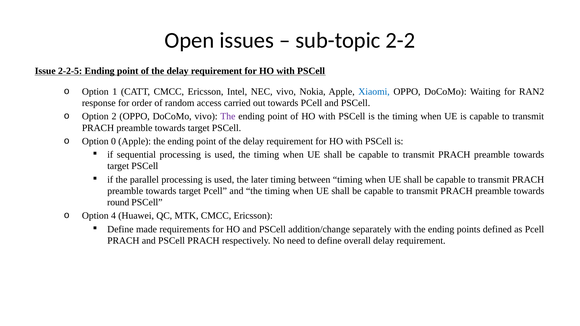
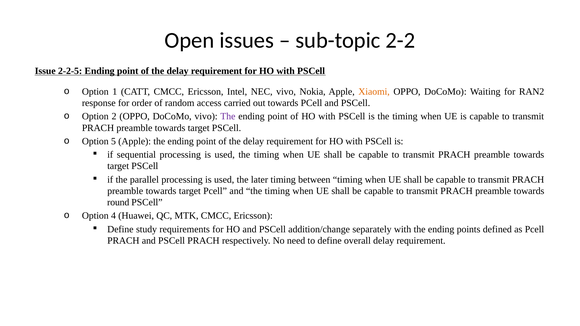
Xiaomi colour: blue -> orange (374, 92)
0: 0 -> 5 (113, 141)
made: made -> study (147, 229)
